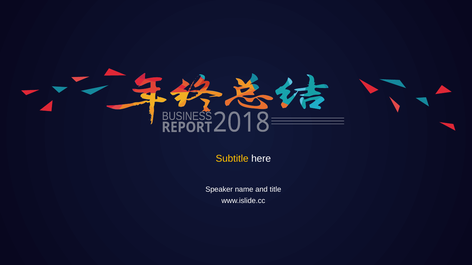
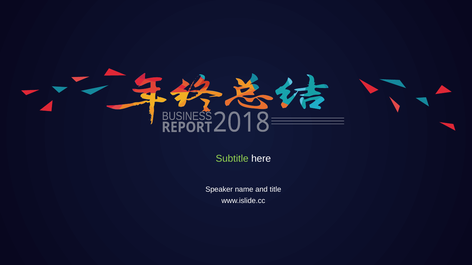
Subtitle colour: yellow -> light green (232, 159)
